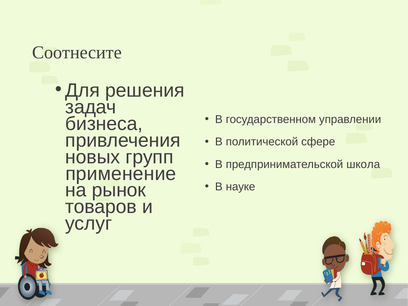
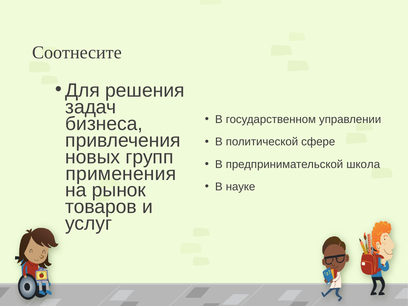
применение: применение -> применения (121, 174)
